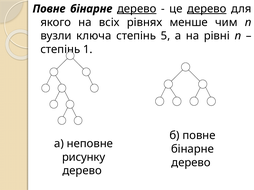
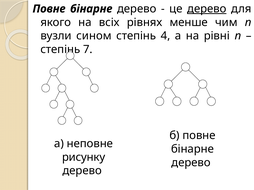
дерево underline: present -> none (137, 9)
ключа: ключа -> сином (94, 36)
5: 5 -> 4 (166, 36)
1: 1 -> 7 (88, 49)
